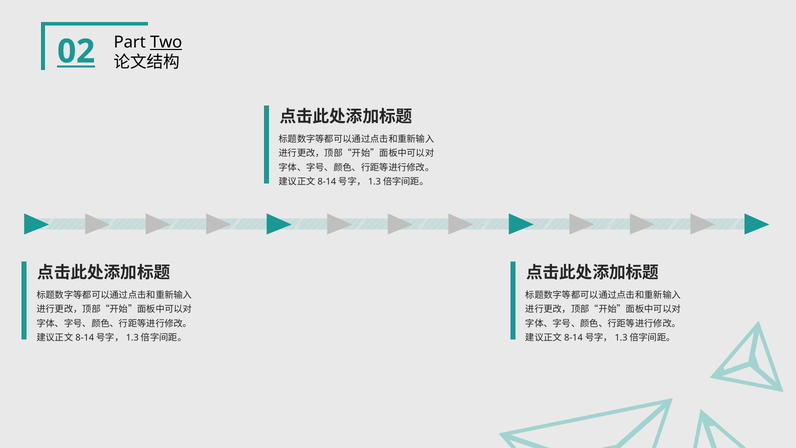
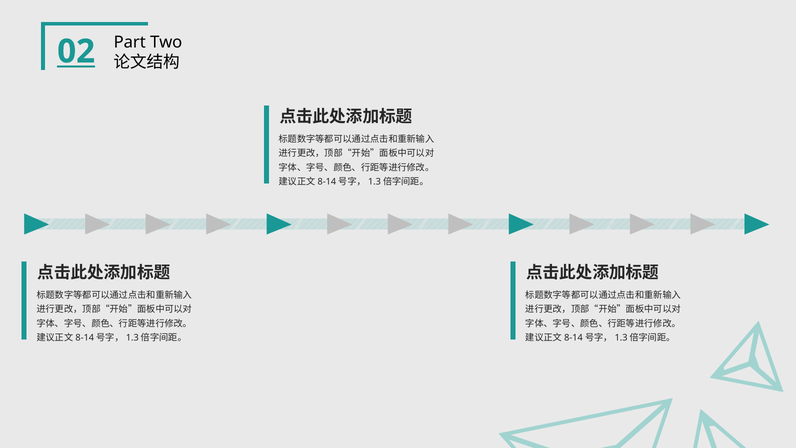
Two underline: present -> none (166, 42)
